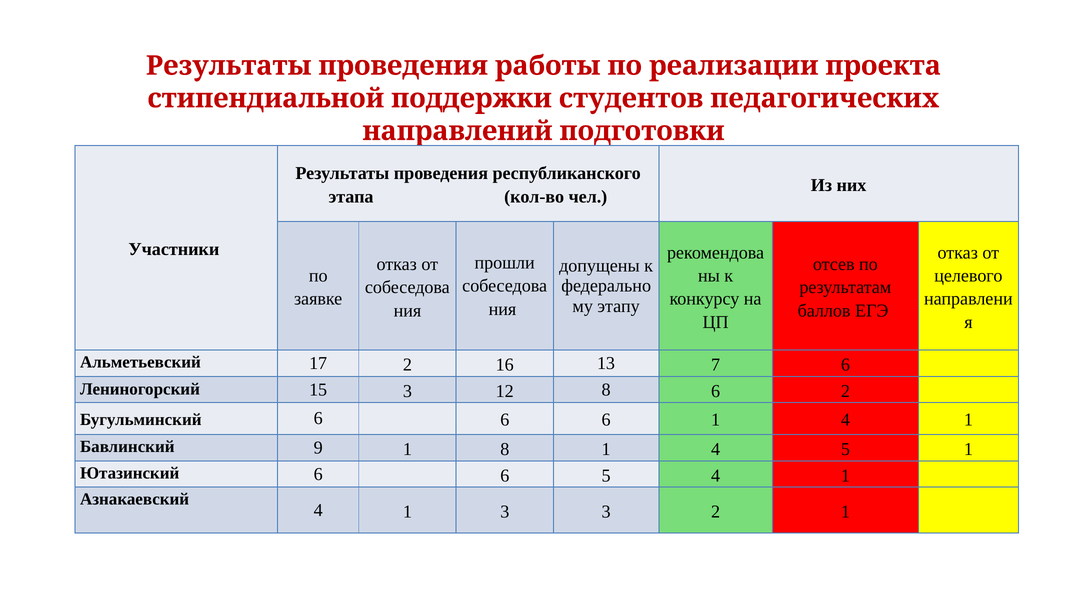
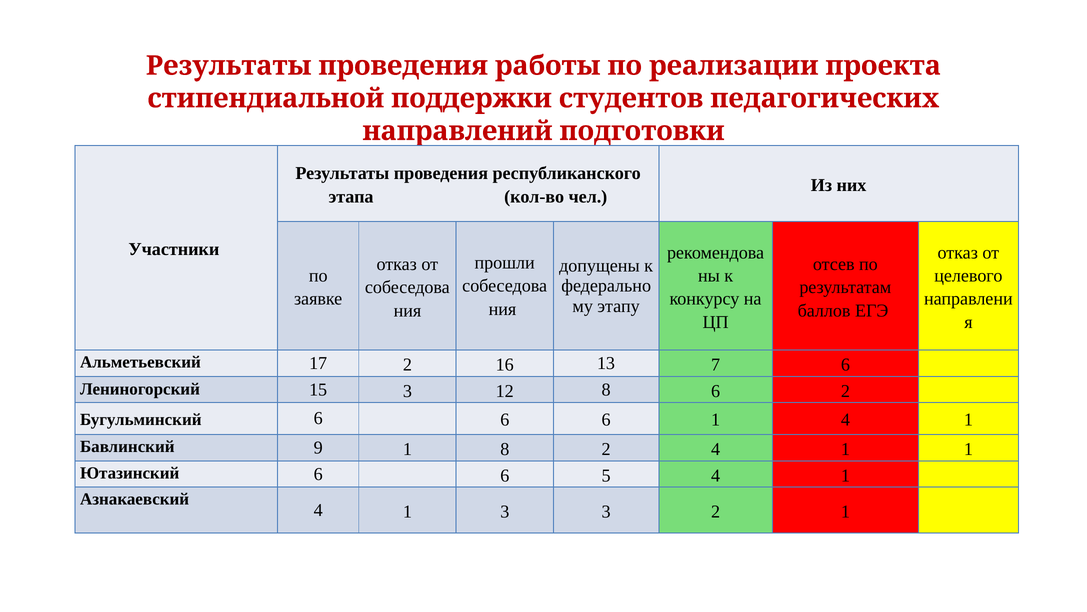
8 1: 1 -> 2 (606, 449)
5: 5 -> 1 (845, 449)
